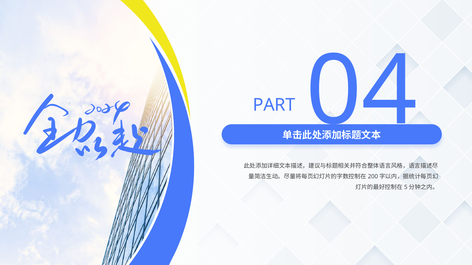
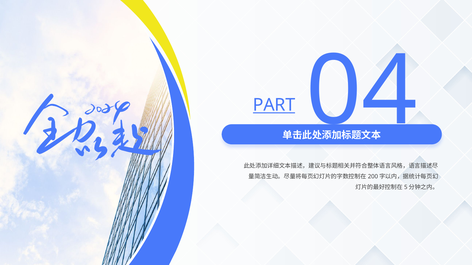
PART underline: none -> present (274, 105)
